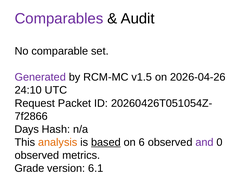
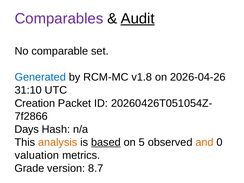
Audit underline: none -> present (138, 19)
Generated colour: purple -> blue (40, 77)
v1.5: v1.5 -> v1.8 (142, 77)
24:10: 24:10 -> 31:10 (28, 90)
Request: Request -> Creation (35, 103)
6: 6 -> 5 (142, 142)
and colour: purple -> orange (205, 142)
observed: observed -> valuation (37, 155)
6.1: 6.1 -> 8.7 (96, 168)
